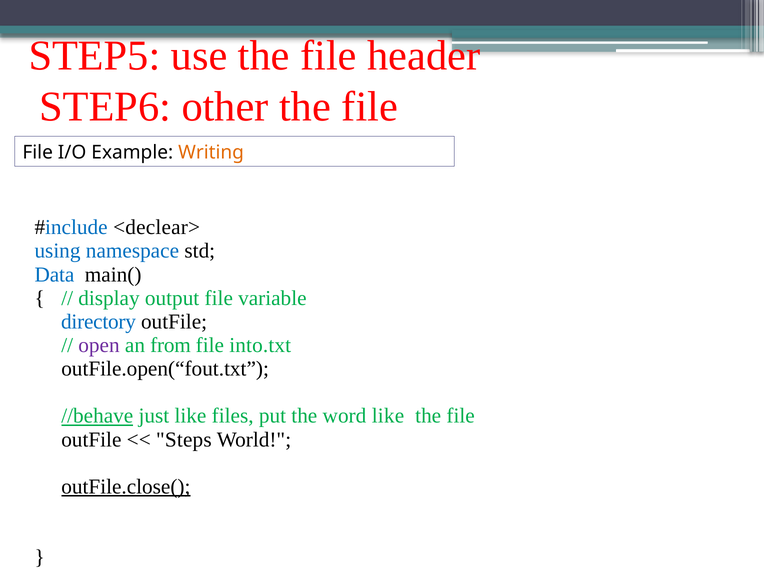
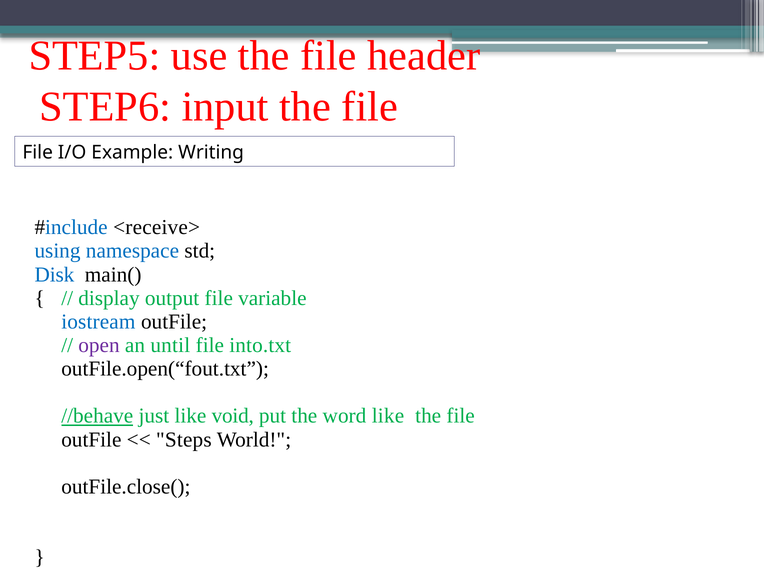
other: other -> input (225, 107)
Writing colour: orange -> black (211, 153)
<declear>: <declear> -> <receive> (157, 227)
Data: Data -> Disk (54, 275)
directory: directory -> iostream (98, 322)
from: from -> until (170, 345)
files: files -> void (233, 416)
outFile.close( underline: present -> none (126, 487)
